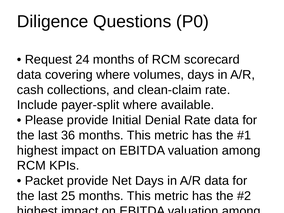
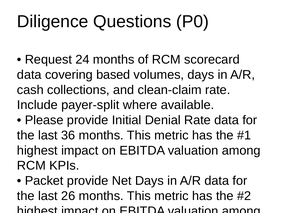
covering where: where -> based (113, 75)
25: 25 -> 26 (68, 196)
